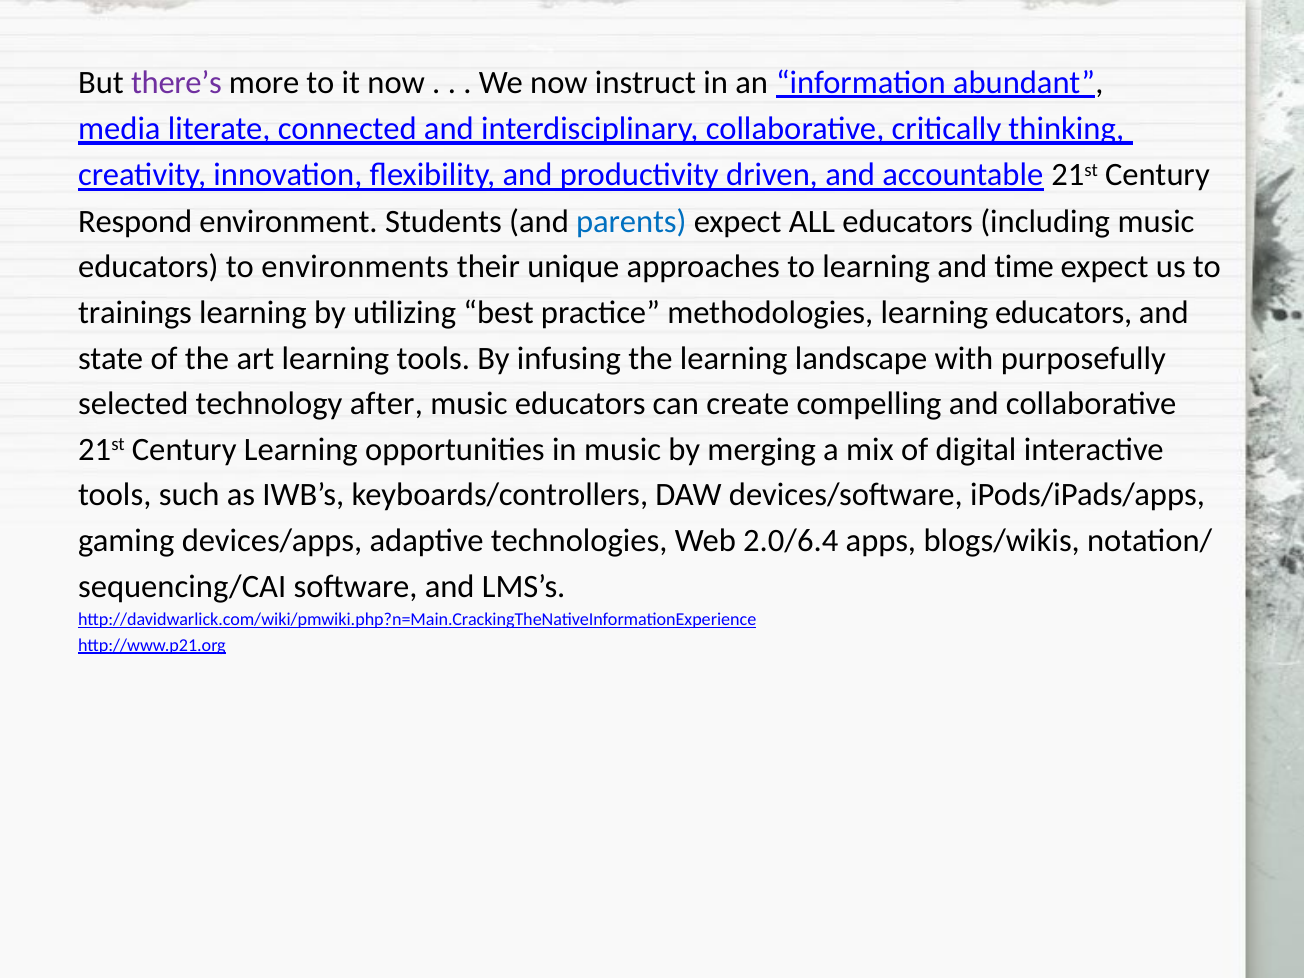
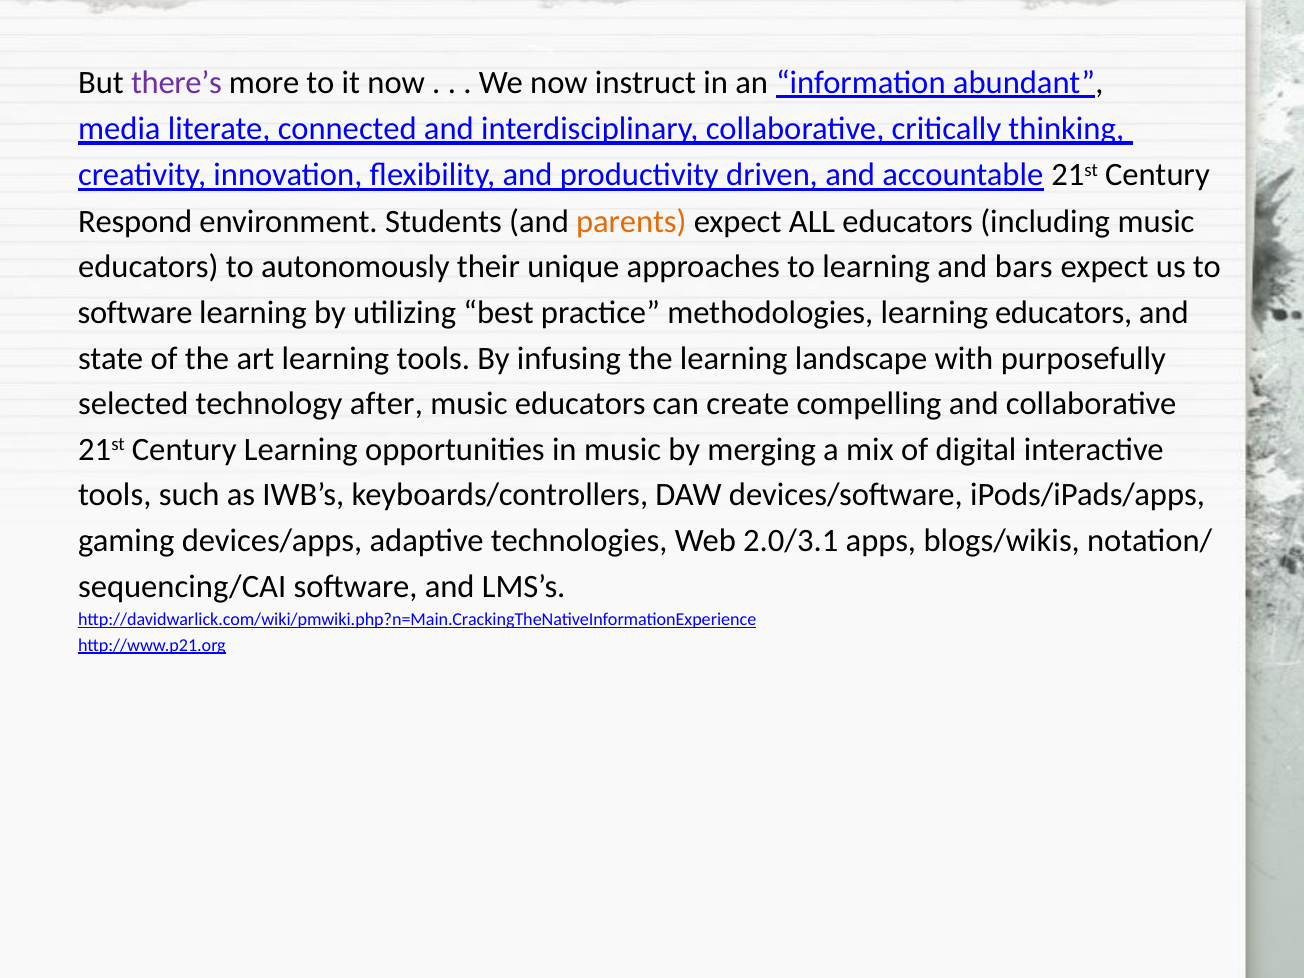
parents colour: blue -> orange (631, 221)
environments: environments -> autonomously (355, 267)
time: time -> bars (1024, 267)
trainings: trainings -> software (135, 313)
2.0/6.4: 2.0/6.4 -> 2.0/3.1 (791, 541)
